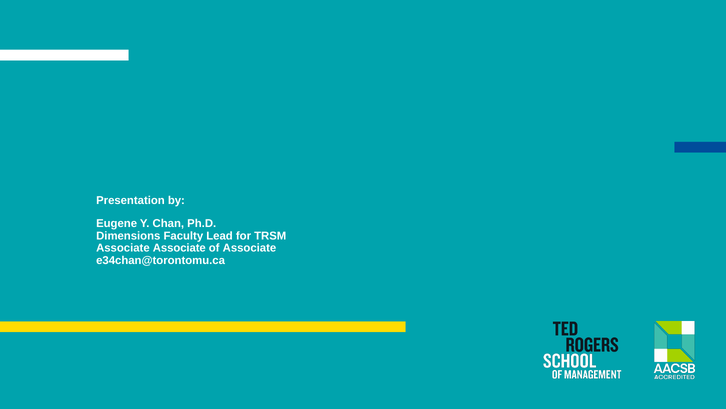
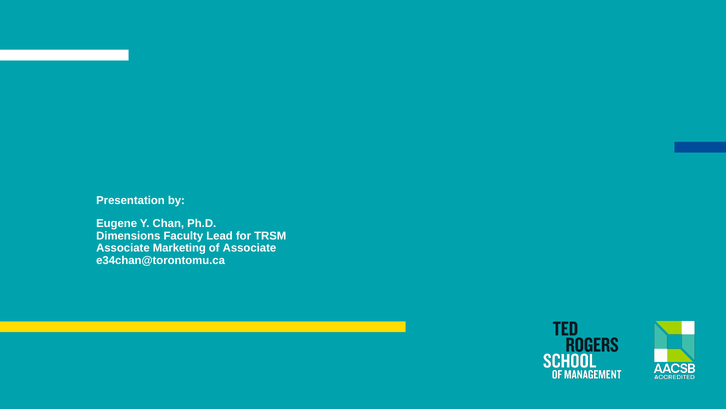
Associate Associate: Associate -> Marketing (179, 248)
